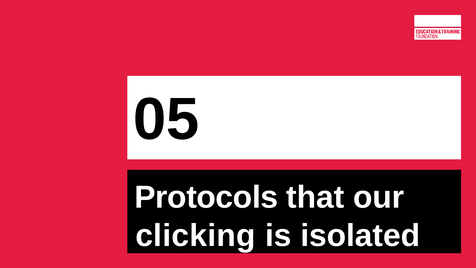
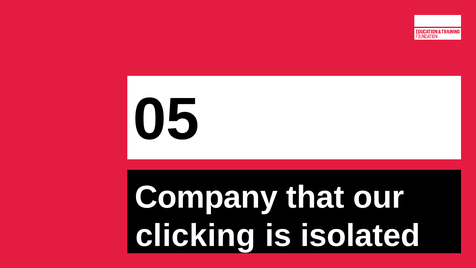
Protocols: Protocols -> Company (206, 197)
